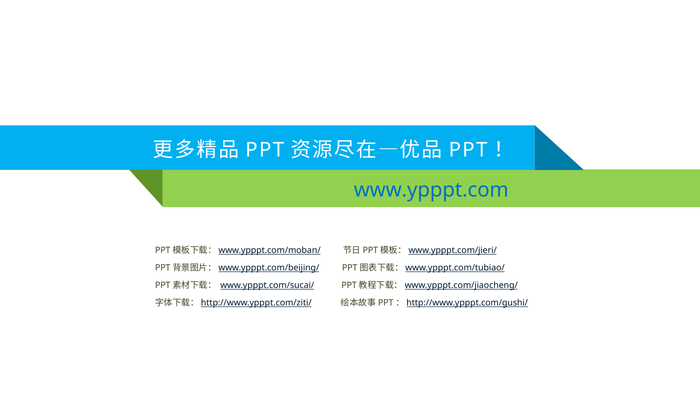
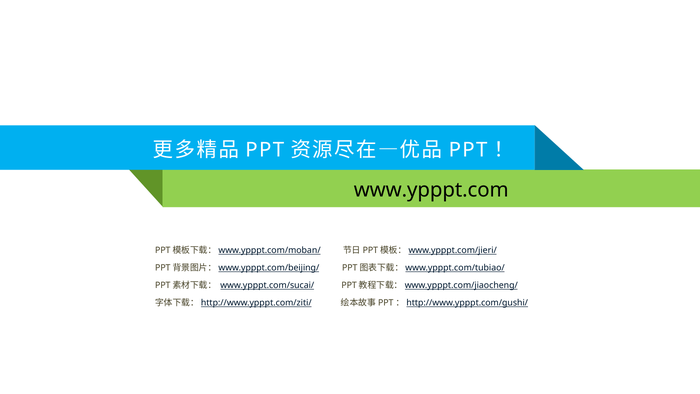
www.ypppt.com colour: blue -> black (431, 190)
